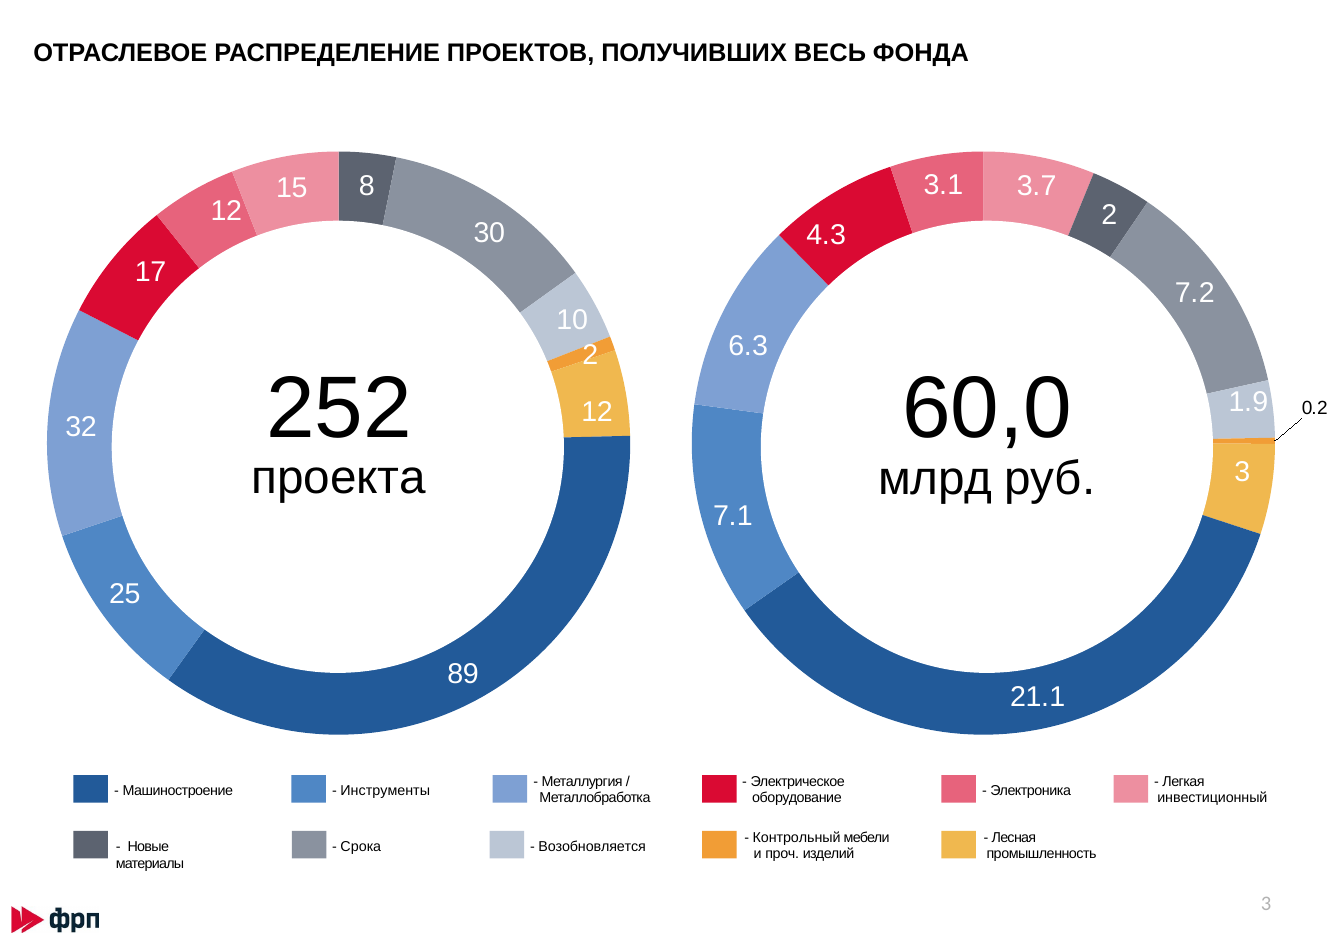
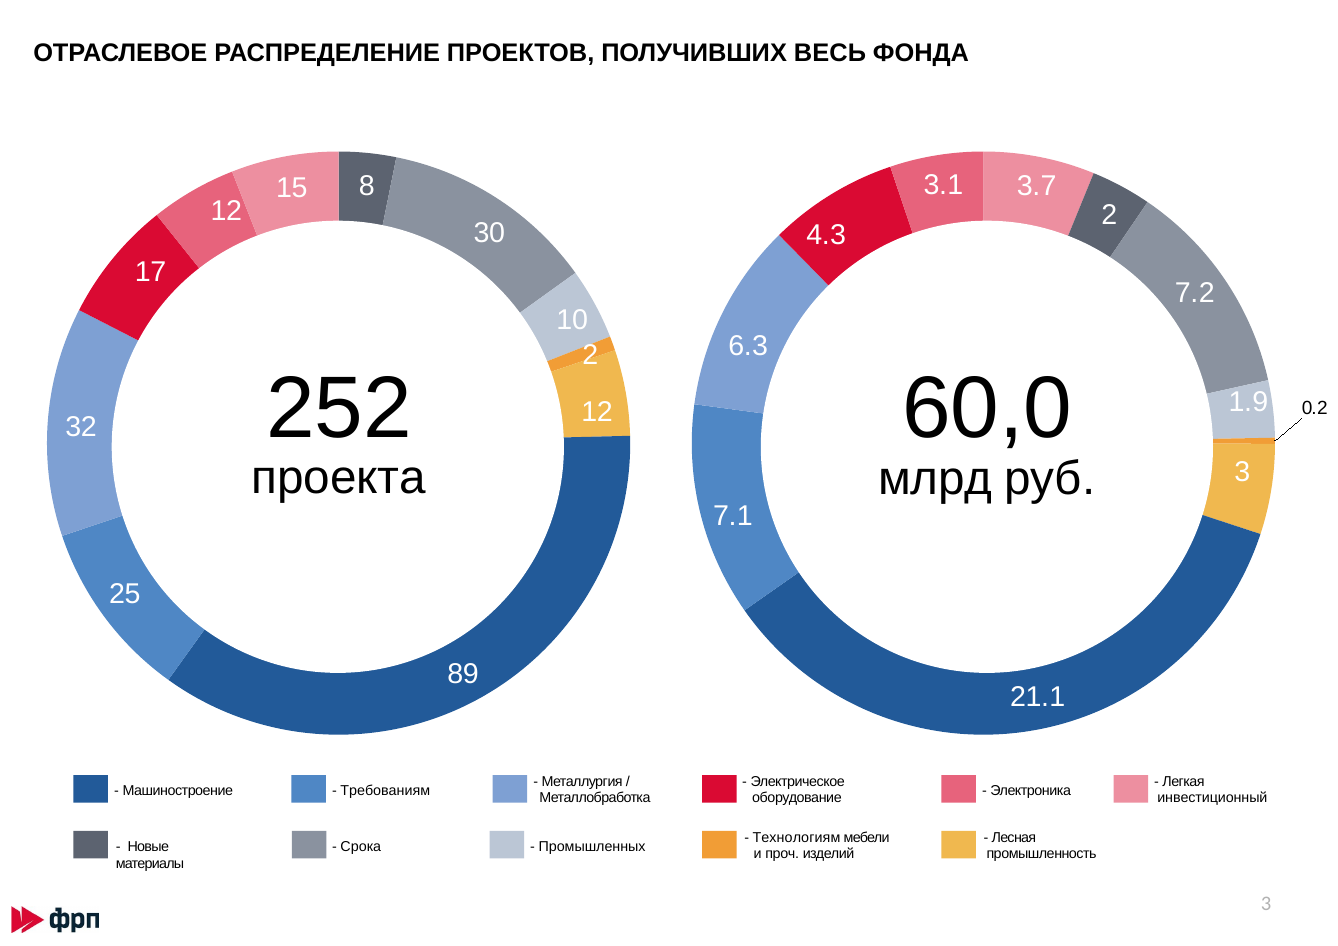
Инструменты: Инструменты -> Требованиям (385, 791)
Контрольный: Контрольный -> Технологиям (796, 838)
Возобновляется: Возобновляется -> Промышленных (592, 846)
